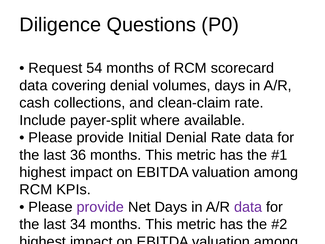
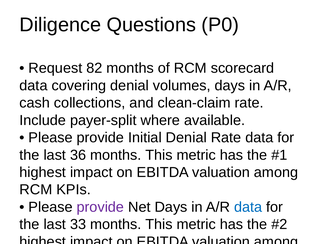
54: 54 -> 82 (94, 68)
data colour: purple -> blue (248, 207)
34: 34 -> 33 (78, 224)
